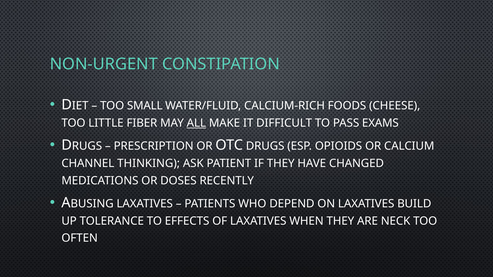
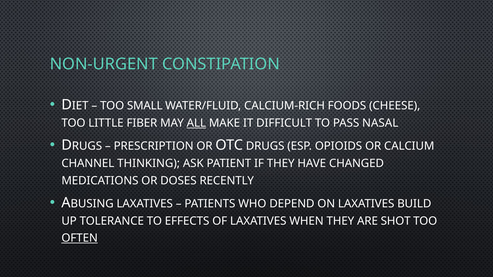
EXAMS: EXAMS -> NASAL (380, 123)
NECK: NECK -> SHOT (396, 221)
OFTEN underline: none -> present (80, 238)
